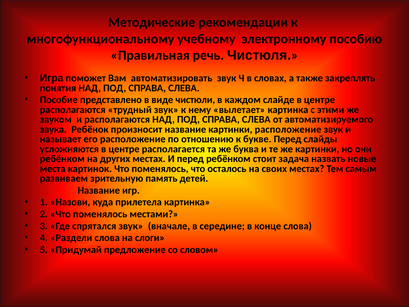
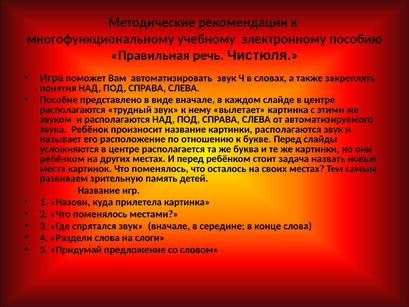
виде чистюли: чистюли -> вначале (195, 100)
картинки расположение: расположение -> располагаются (288, 129)
